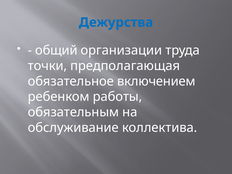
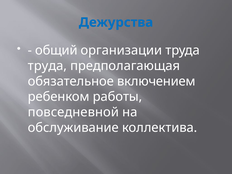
точки: точки -> труда (47, 66)
обязательным: обязательным -> повседневной (73, 112)
